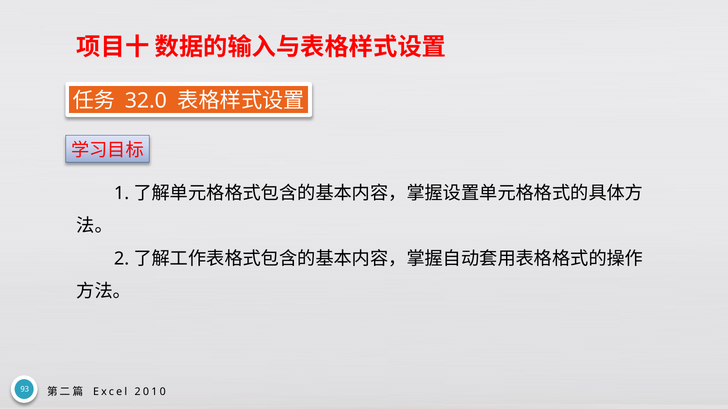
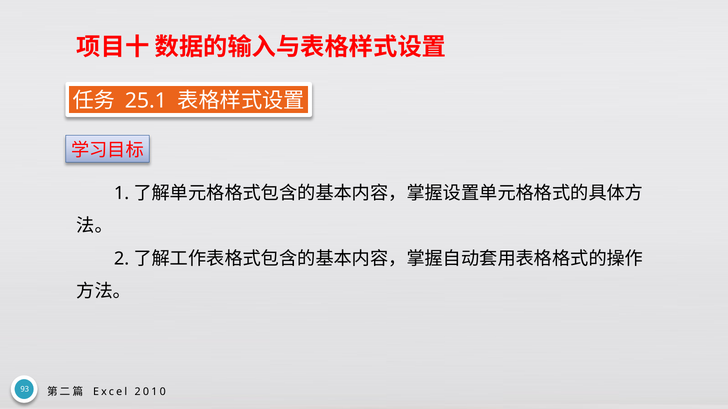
32.0: 32.0 -> 25.1 (146, 101)
